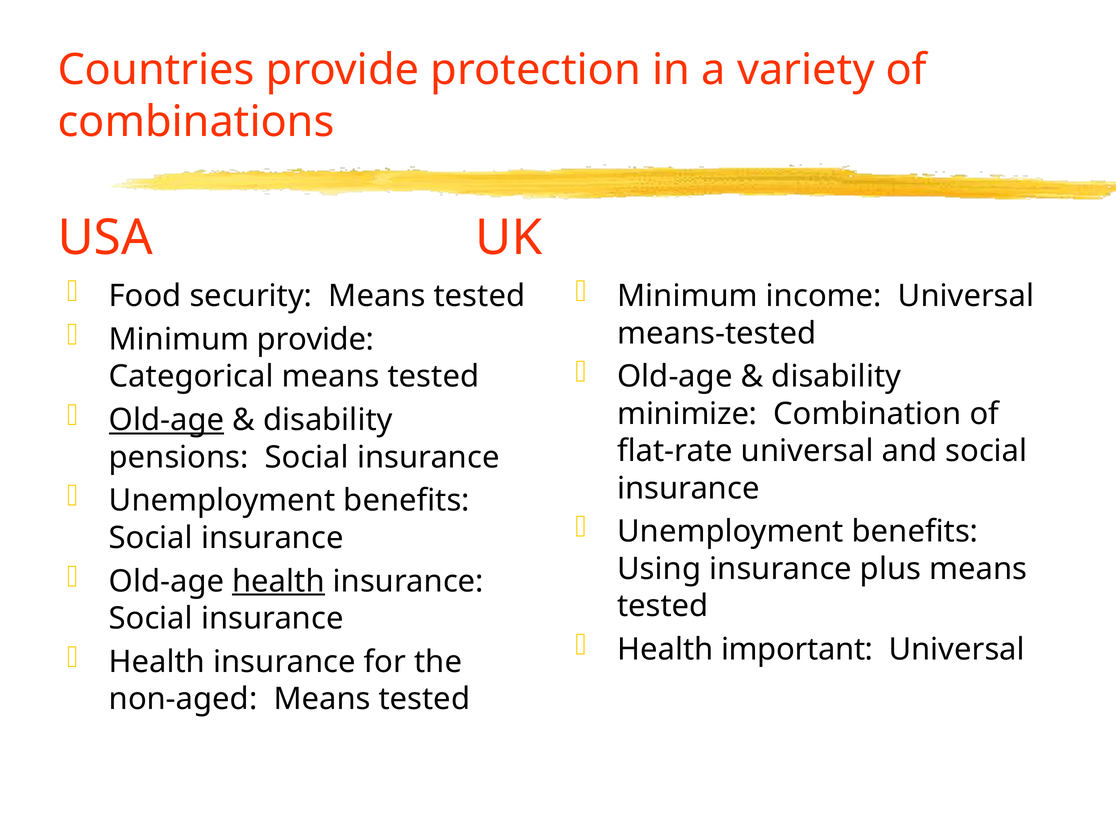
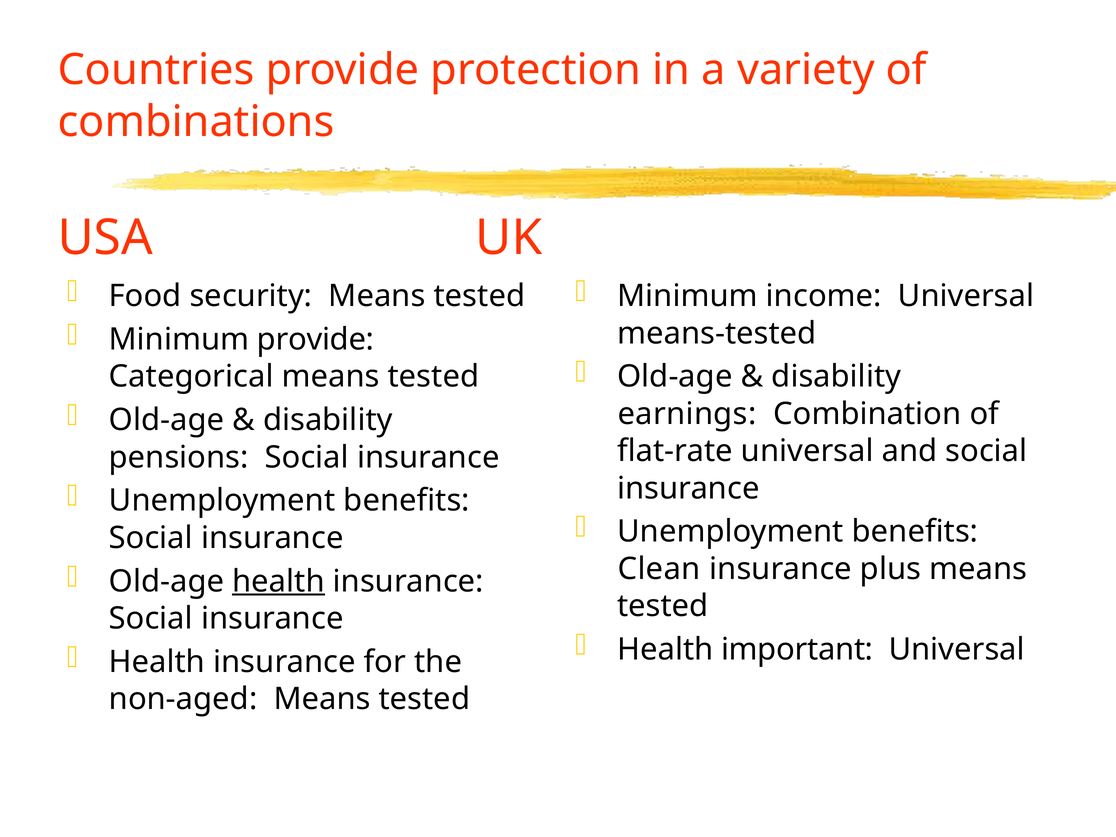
Old-age underline: present -> none (166, 420)
minimize: minimize -> earnings (687, 414)
Using: Using -> Clean (659, 569)
